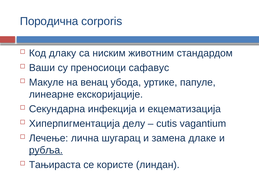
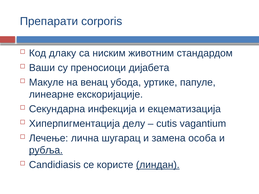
Породична: Породична -> Препарати (49, 21)
сафавус: сафавус -> дијабета (149, 68)
длаке: длаке -> особа (202, 138)
Тањираста: Тањираста -> Candidiasis (55, 165)
линдан underline: none -> present (158, 165)
